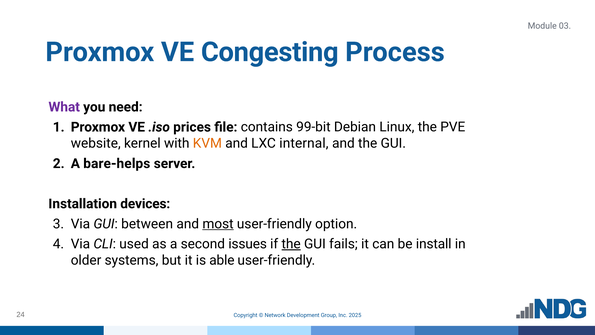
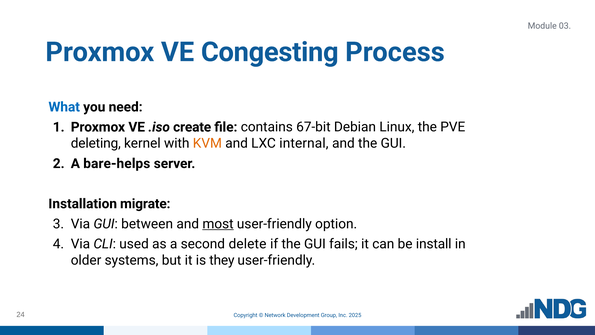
What colour: purple -> blue (64, 107)
prices: prices -> create (192, 127)
99-bit: 99-bit -> 67-bit (313, 127)
website: website -> deleting (96, 143)
devices: devices -> migrate (145, 204)
issues: issues -> delete (247, 244)
the underline: present -> none (291, 244)
able: able -> they (222, 260)
